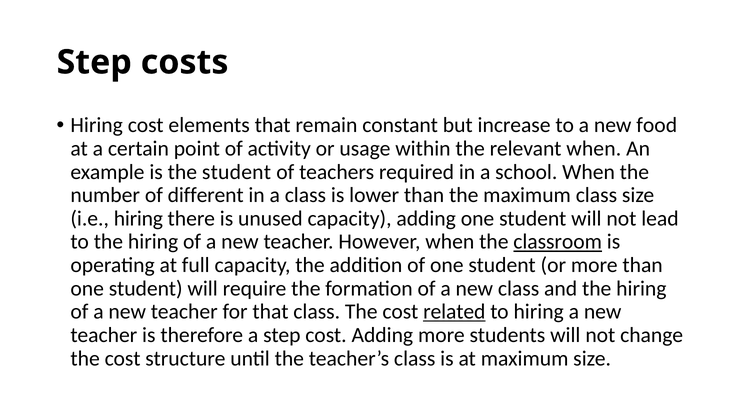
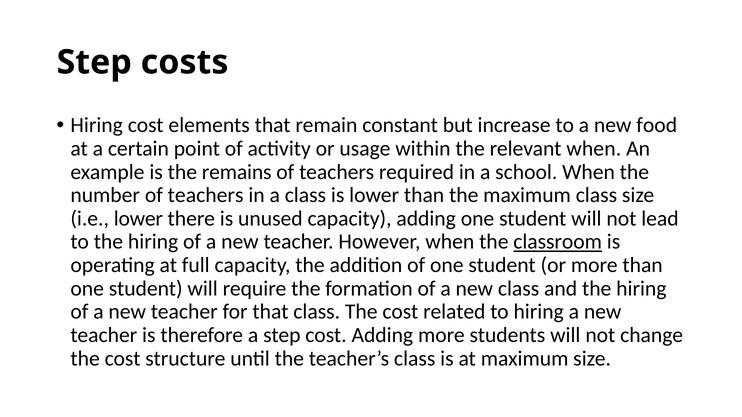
the student: student -> remains (237, 172)
number of different: different -> teachers (206, 195)
i.e hiring: hiring -> lower (138, 219)
related underline: present -> none (454, 312)
